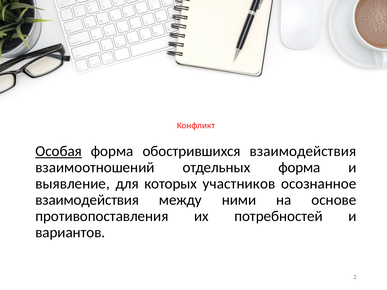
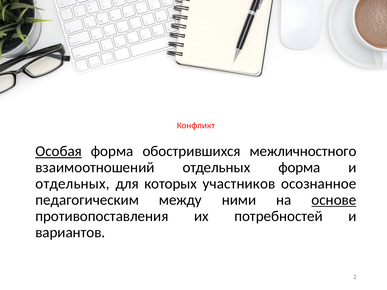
обострившихся взаимодействия: взаимодействия -> межличностного (303, 151)
выявление: выявление -> отдельных (72, 184)
взаимодействия: взаимодействия -> педагогическим (87, 200)
основе underline: none -> present (334, 200)
